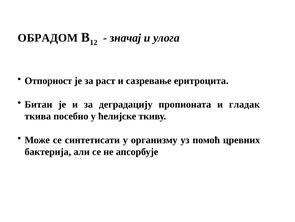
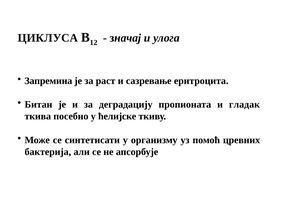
ОБРАДОМ: ОБРАДОМ -> ЦИКЛУСА (48, 38)
Отпорност: Отпорност -> Запремина (48, 81)
